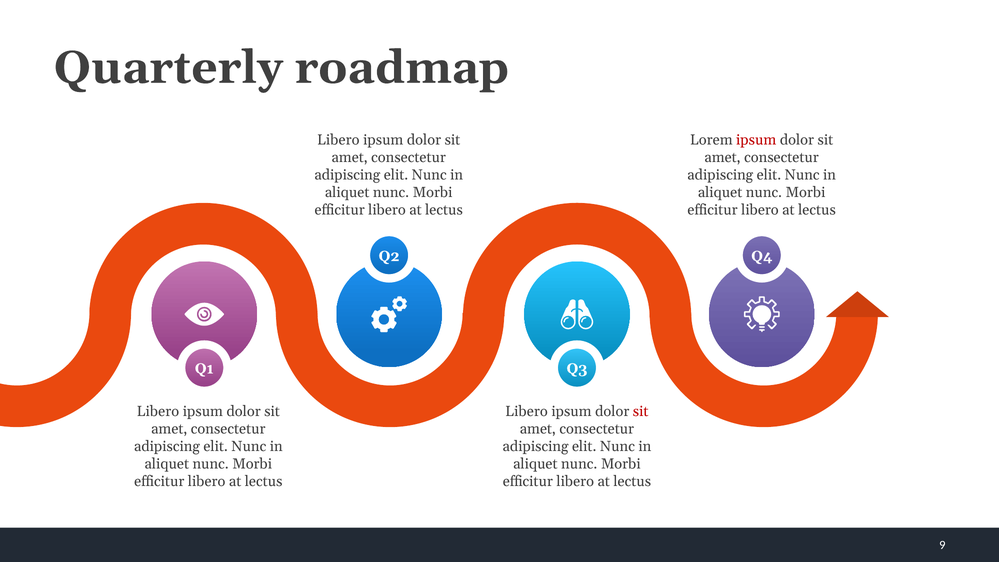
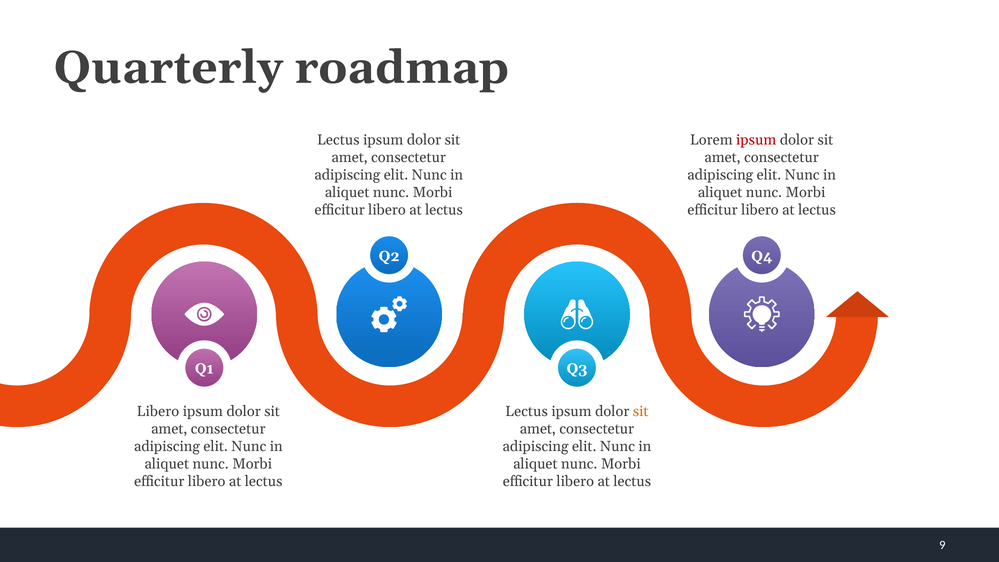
Libero: Libero -> Lectus (338, 140)
Libero: Libero -> Lectus (527, 411)
sit colour: red -> orange (641, 411)
